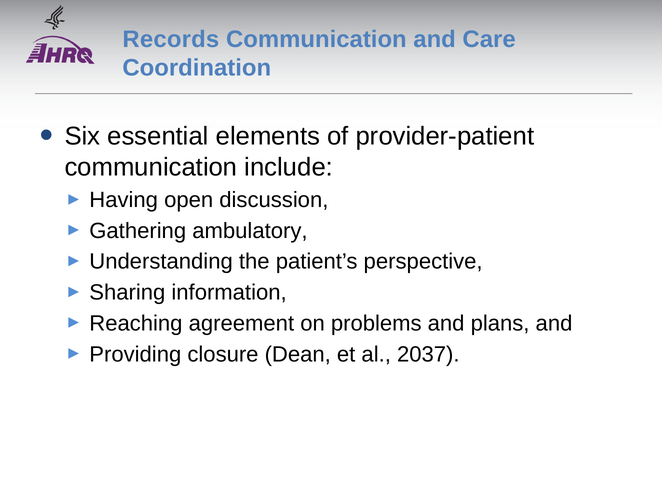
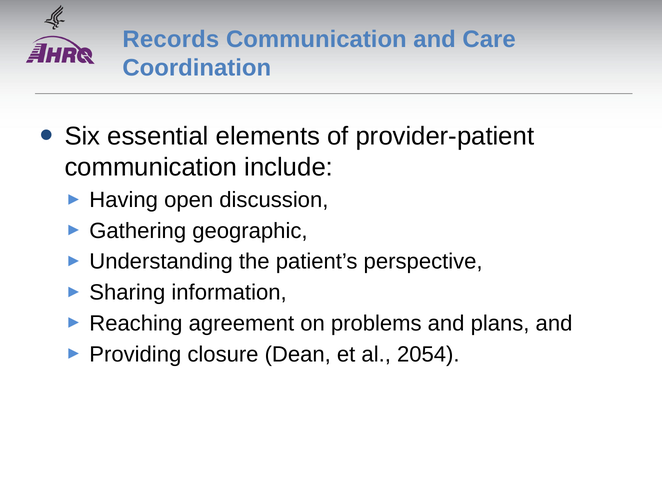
ambulatory: ambulatory -> geographic (250, 231)
2037: 2037 -> 2054 (428, 355)
